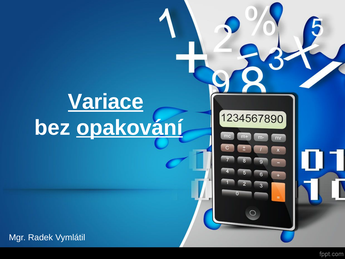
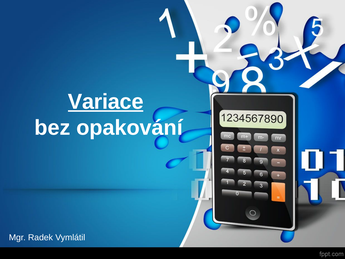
opakování underline: present -> none (130, 128)
